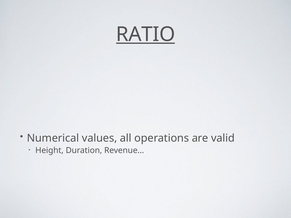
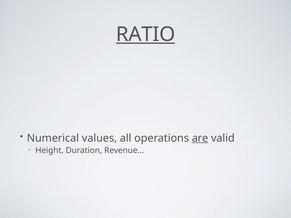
are underline: none -> present (200, 138)
